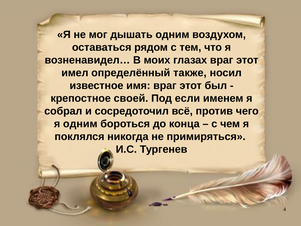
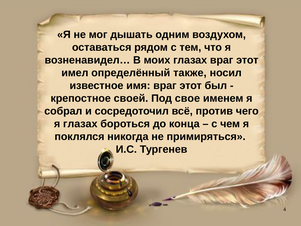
если: если -> свое (187, 98)
я одним: одним -> глазах (80, 124)
